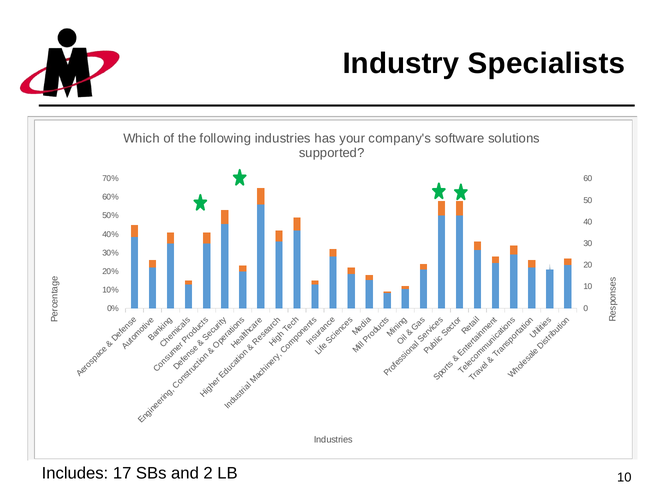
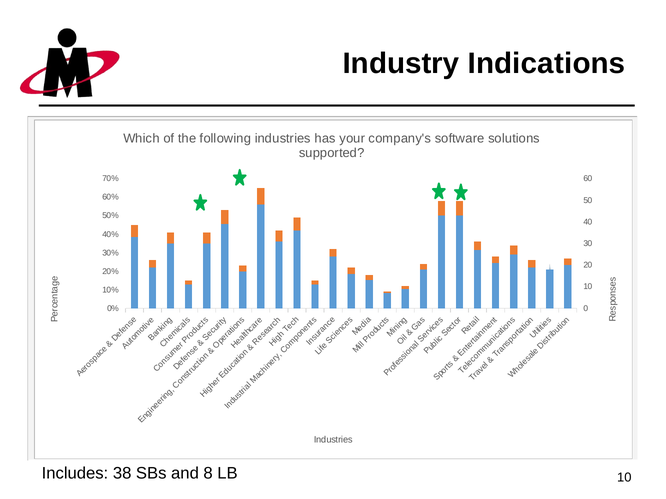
Specialists: Specialists -> Indications (547, 64)
17: 17 -> 38 (122, 474)
2: 2 -> 8 (208, 474)
